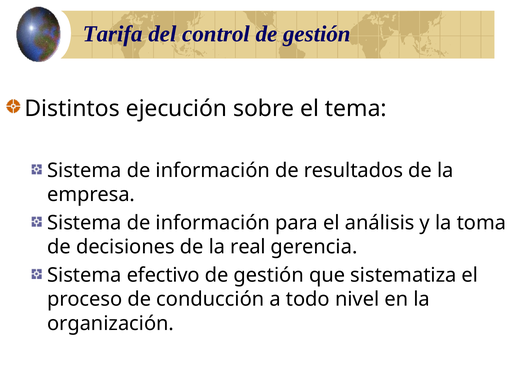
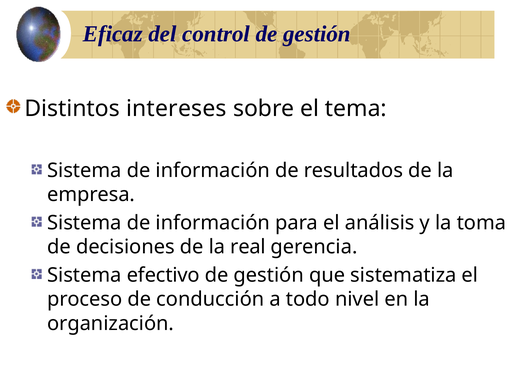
Tarifa: Tarifa -> Eficaz (113, 34)
ejecución: ejecución -> intereses (176, 108)
